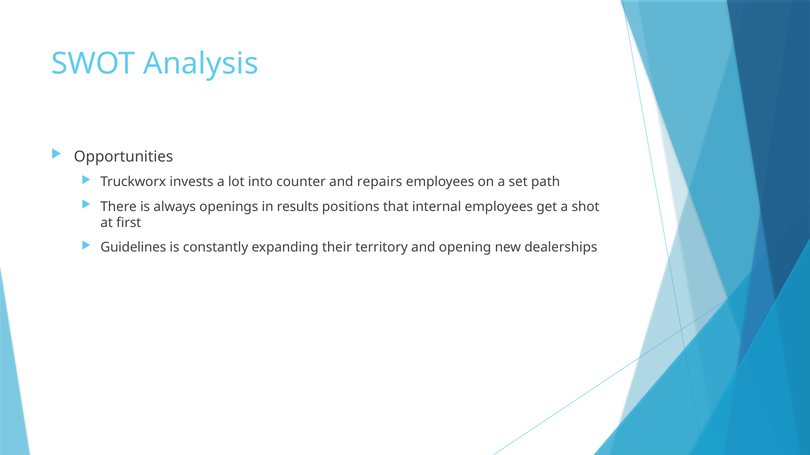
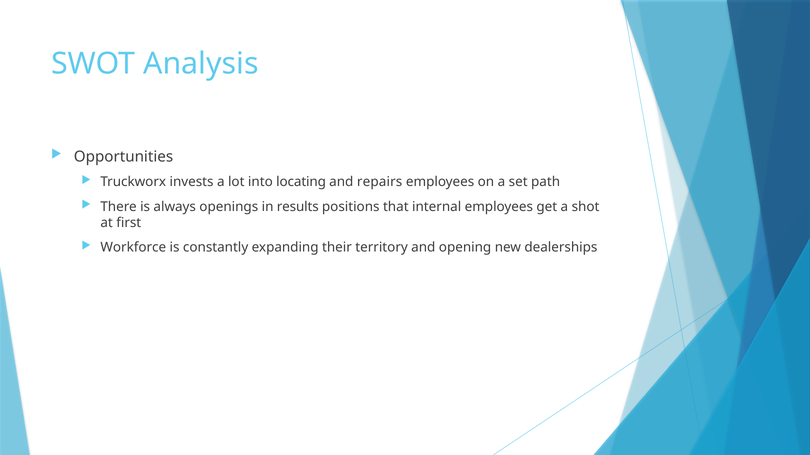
counter: counter -> locating (301, 182)
Guidelines: Guidelines -> Workforce (133, 248)
